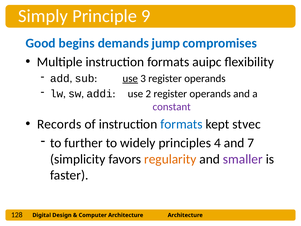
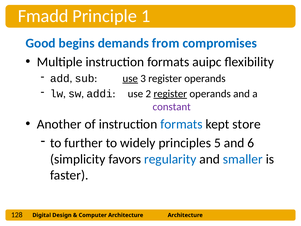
Simply: Simply -> Fmadd (43, 16)
9: 9 -> 1 (146, 16)
jump: jump -> from (166, 43)
register underline: none -> present (170, 94)
Records: Records -> Another (59, 124)
stvec: stvec -> store (247, 124)
4: 4 -> 5 (217, 143)
7: 7 -> 6 (251, 143)
regularity colour: orange -> blue (170, 159)
smaller colour: purple -> blue (243, 159)
